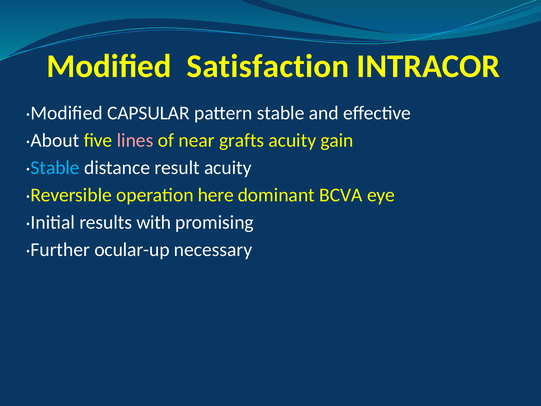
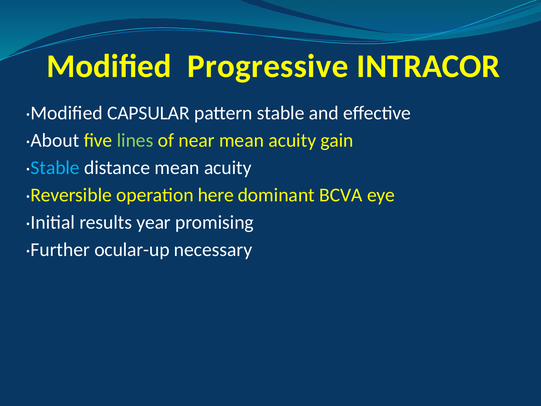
Satisfaction: Satisfaction -> Progressive (268, 66)
lines colour: pink -> light green (135, 140)
near grafts: grafts -> mean (241, 140)
distance result: result -> mean (177, 168)
with: with -> year (154, 222)
